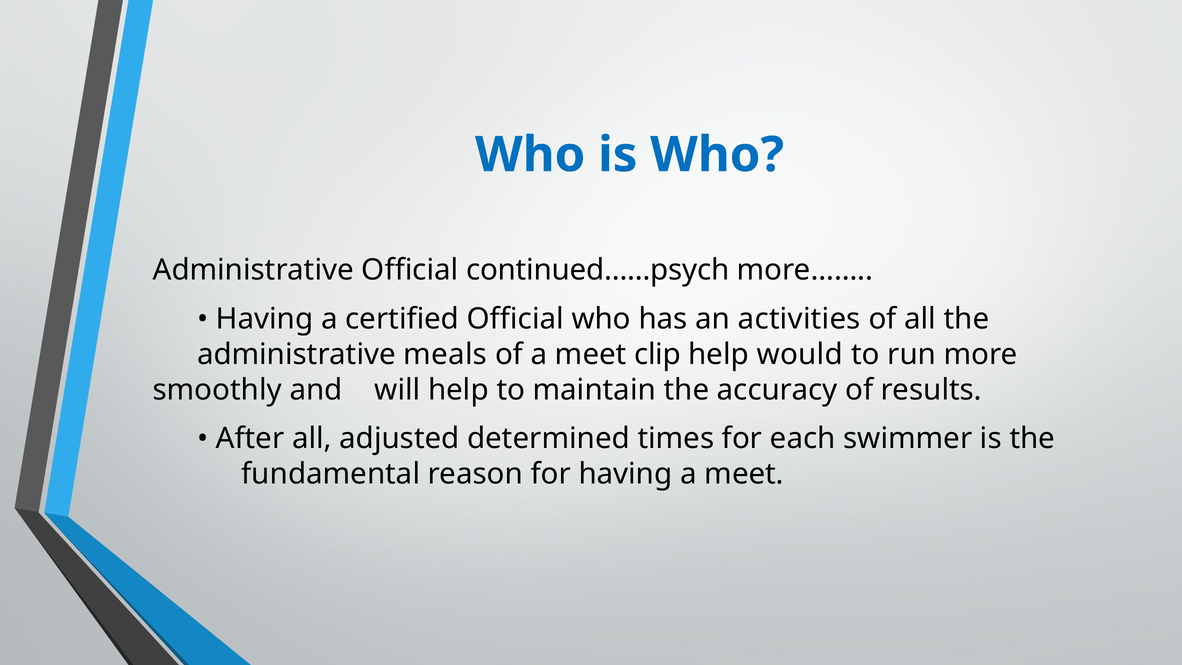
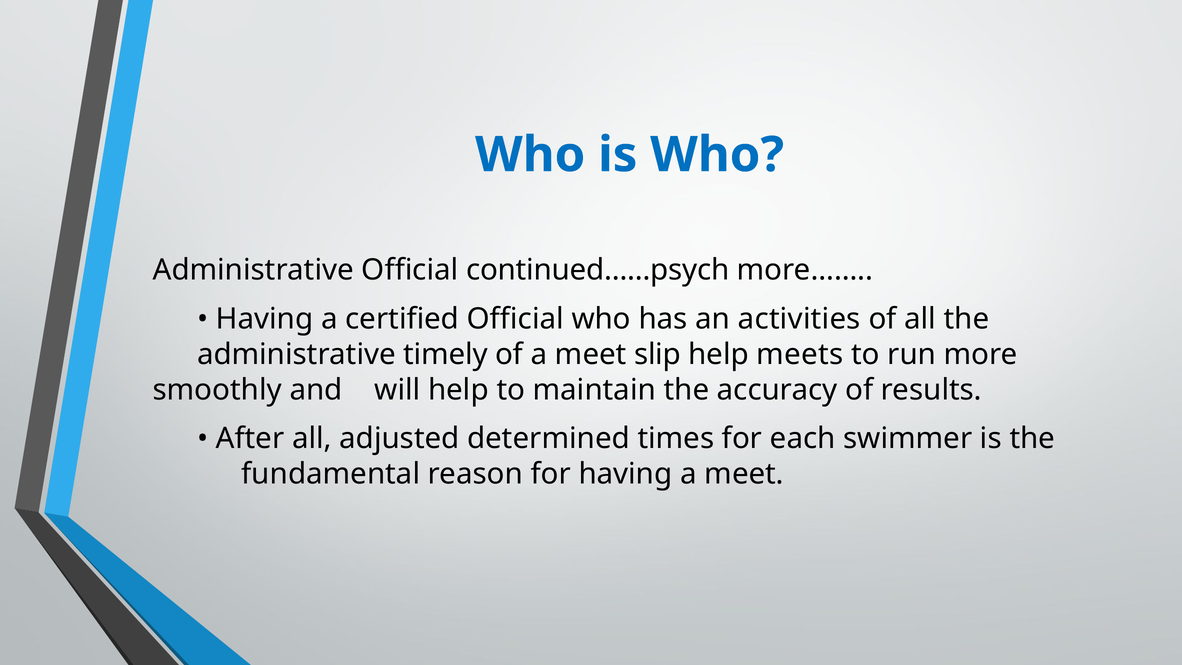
meals: meals -> timely (446, 354)
clip: clip -> slip (658, 354)
would: would -> meets (800, 354)
